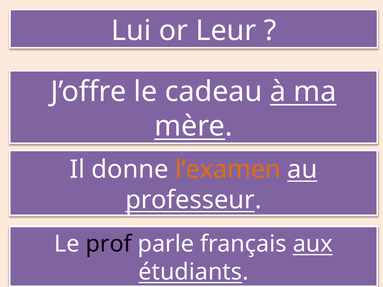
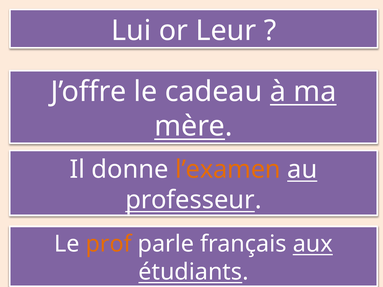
prof colour: black -> orange (109, 244)
